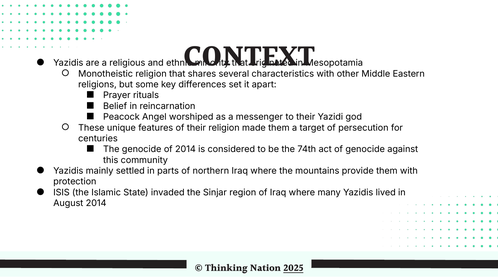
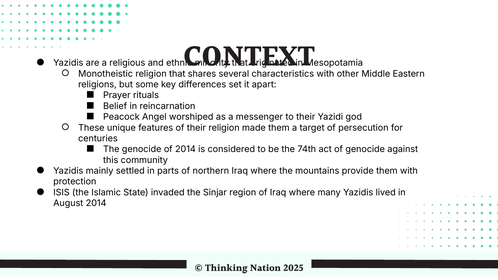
2025 underline: present -> none (293, 269)
